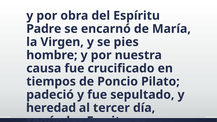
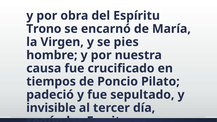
Padre: Padre -> Trono (44, 29)
heredad: heredad -> invisible (51, 108)
